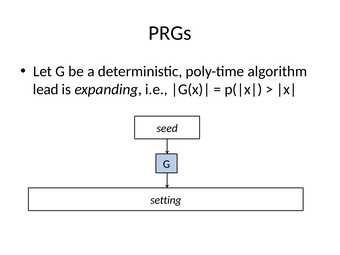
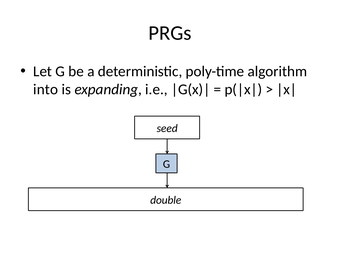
lead: lead -> into (46, 89)
setting: setting -> double (166, 200)
